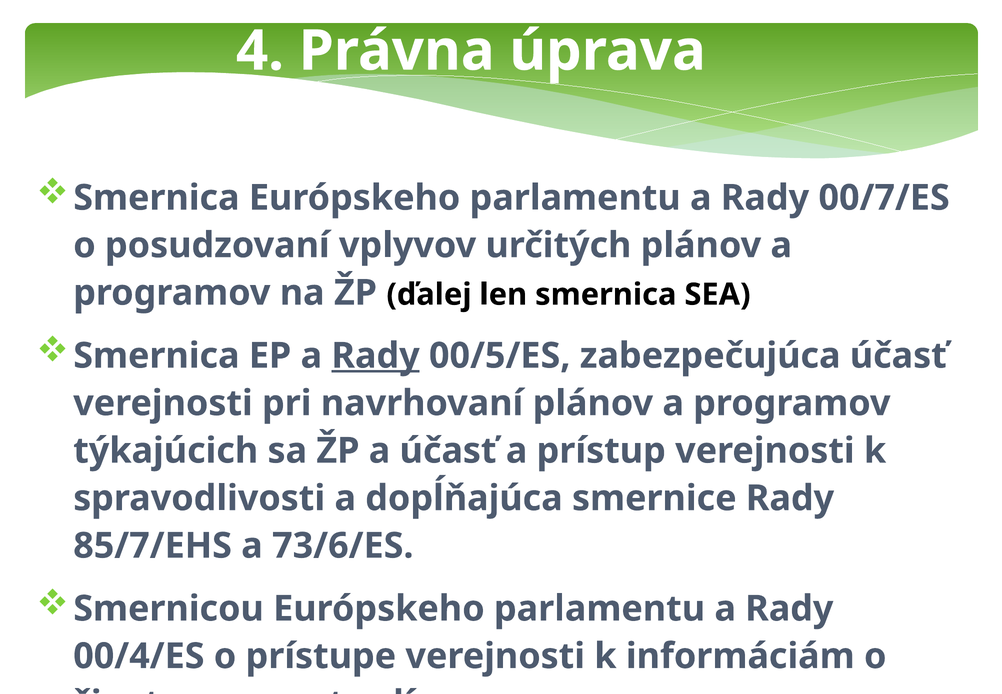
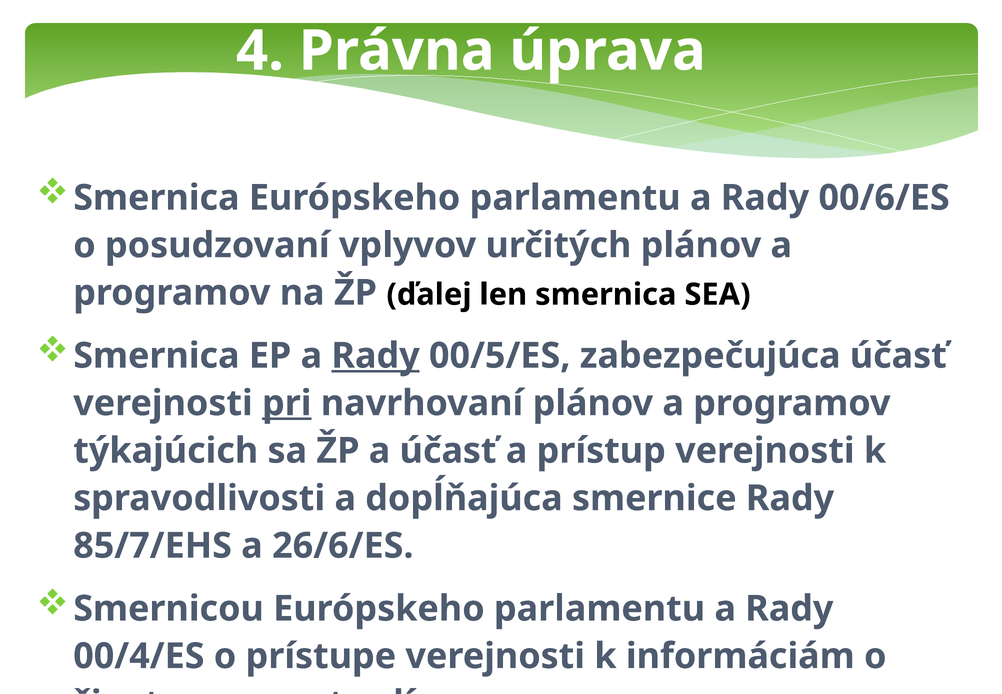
00/7/ES: 00/7/ES -> 00/6/ES (884, 198)
pri underline: none -> present (287, 403)
73/6/ES: 73/6/ES -> 26/6/ES (343, 546)
